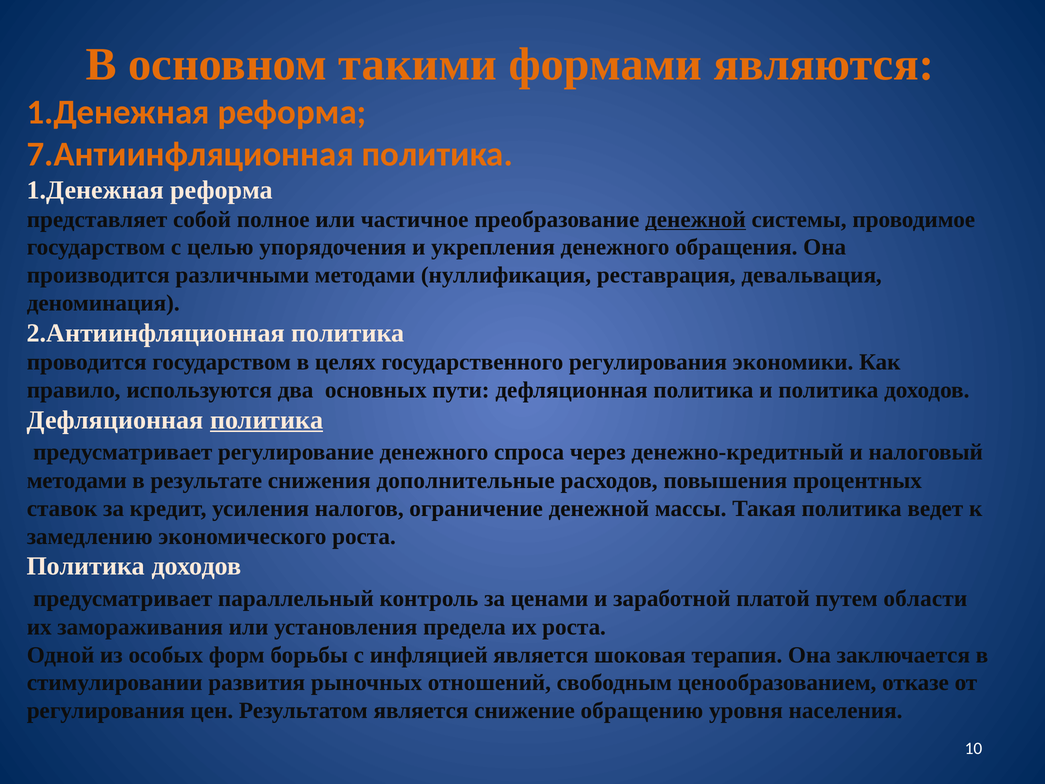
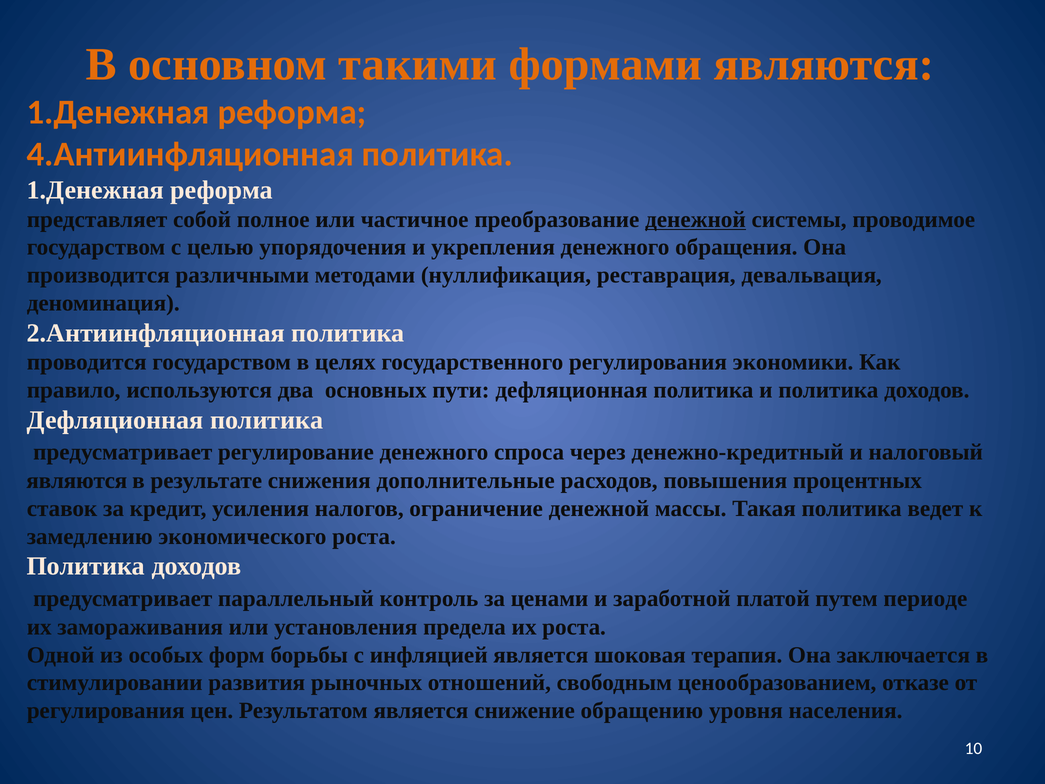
7.Антиинфляционная: 7.Антиинфляционная -> 4.Антиинфляционная (190, 154)
политика underline: present -> none (267, 420)
методами: методами -> являются (77, 481)
области: области -> периоде (925, 598)
